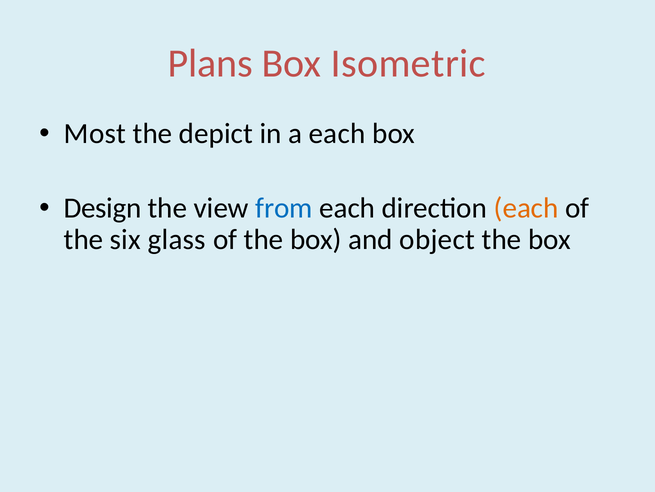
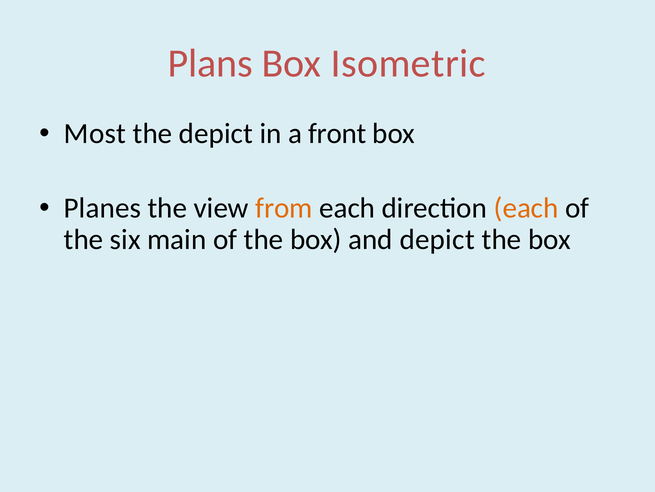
a each: each -> front (337, 133)
Design: Design -> Planes (102, 208)
from colour: blue -> orange (284, 208)
glass: glass -> main (177, 239)
and object: object -> depict (437, 239)
